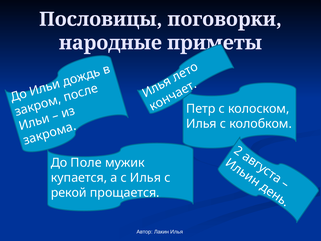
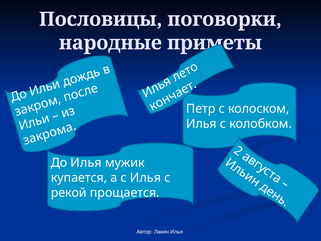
До Поле: Поле -> Илья (86, 163)
